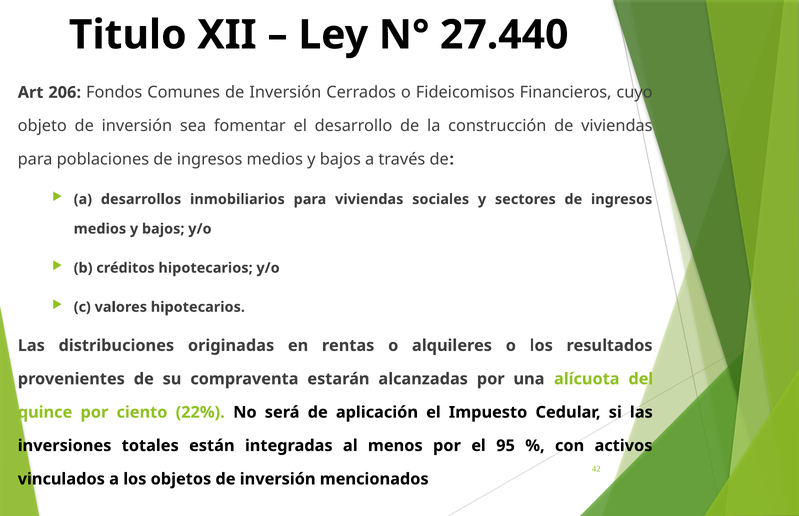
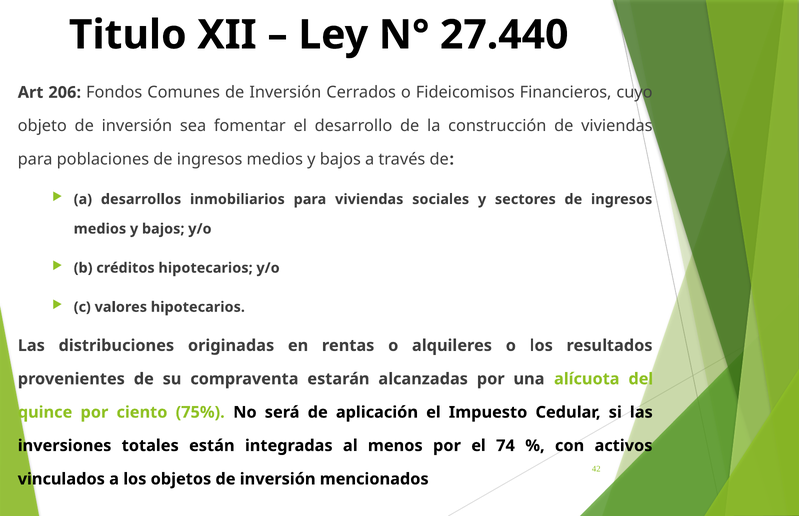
22%: 22% -> 75% (200, 413)
95: 95 -> 74 (506, 446)
